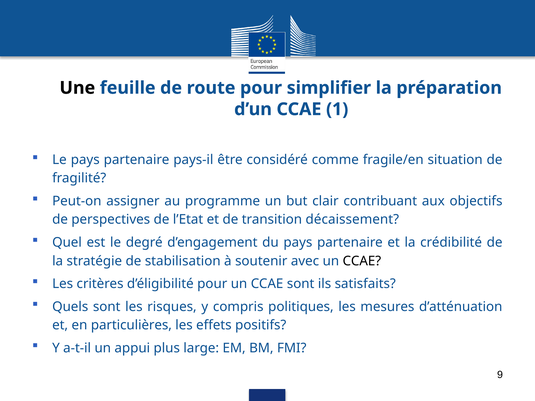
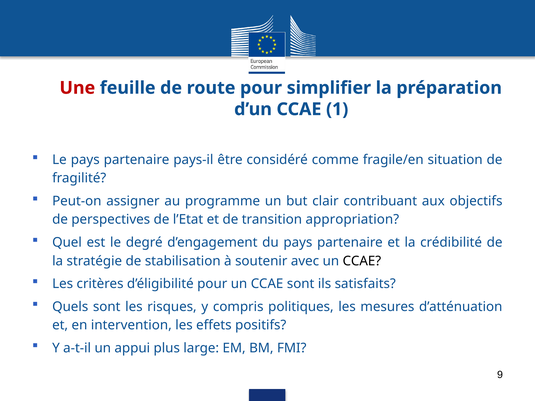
Une colour: black -> red (77, 88)
décaissement: décaissement -> appropriation (352, 220)
particulières: particulières -> intervention (131, 325)
